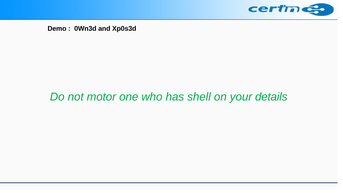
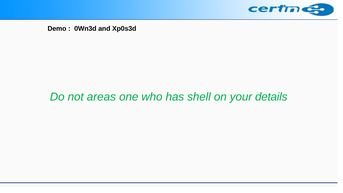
motor: motor -> areas (101, 97)
